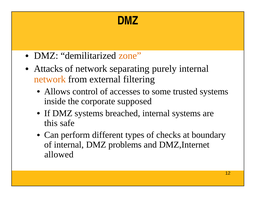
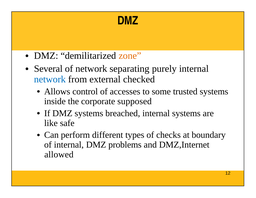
Attacks: Attacks -> Several (48, 69)
network colour: orange -> blue (50, 79)
filtering: filtering -> checked (139, 79)
this: this -> like (51, 123)
